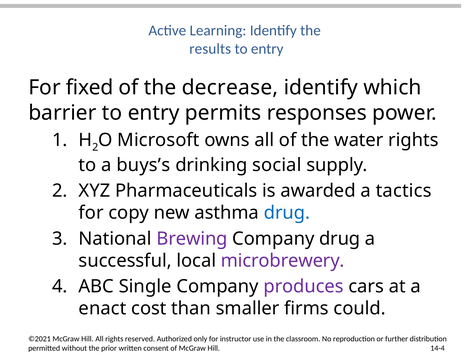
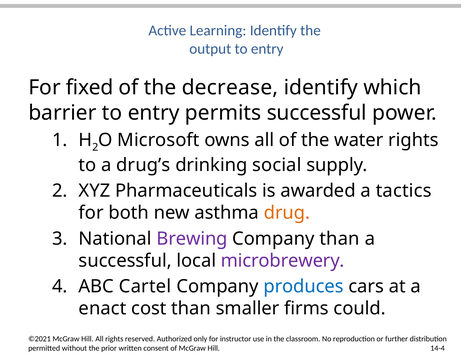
results: results -> output (210, 49)
permits responses: responses -> successful (317, 113)
buys’s: buys’s -> drug’s (143, 165)
copy: copy -> both (129, 213)
drug colour: blue -> orange (287, 213)
Company drug: drug -> than (340, 238)
Single: Single -> Cartel (145, 286)
produces colour: purple -> blue (304, 286)
